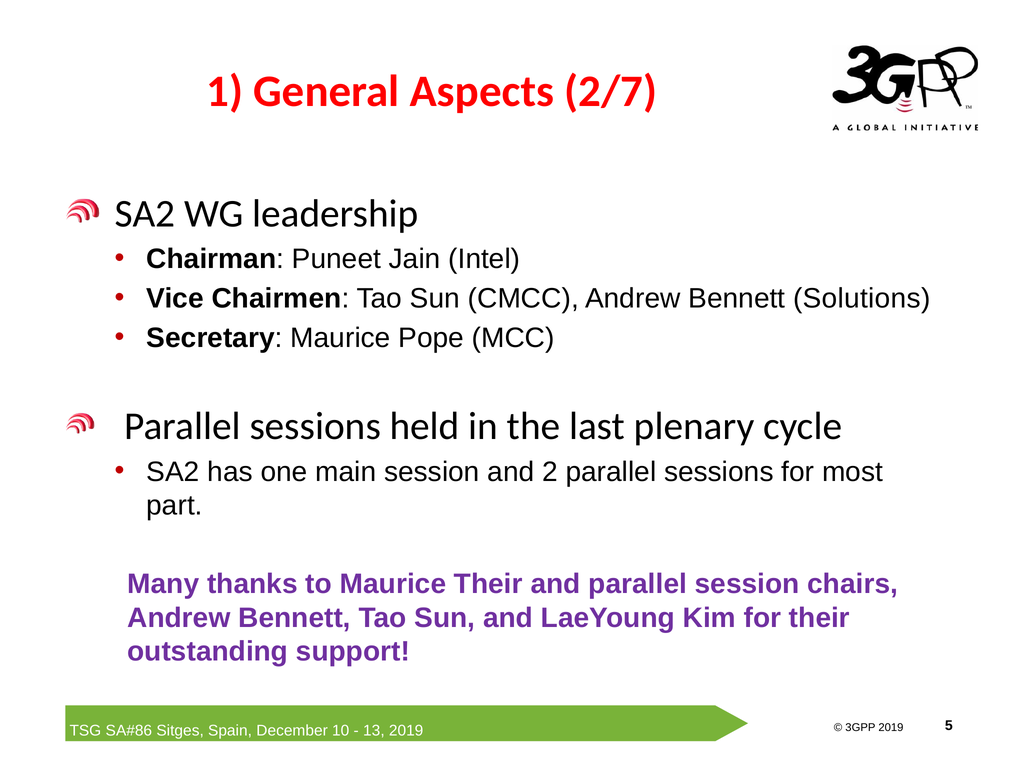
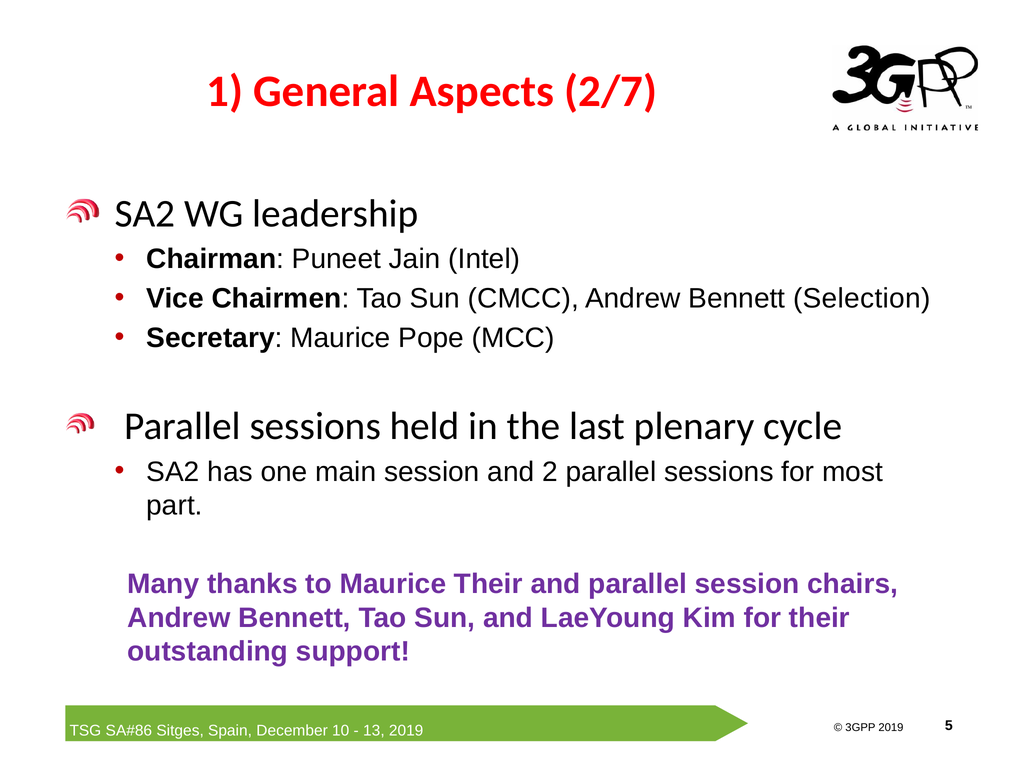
Solutions: Solutions -> Selection (862, 299)
